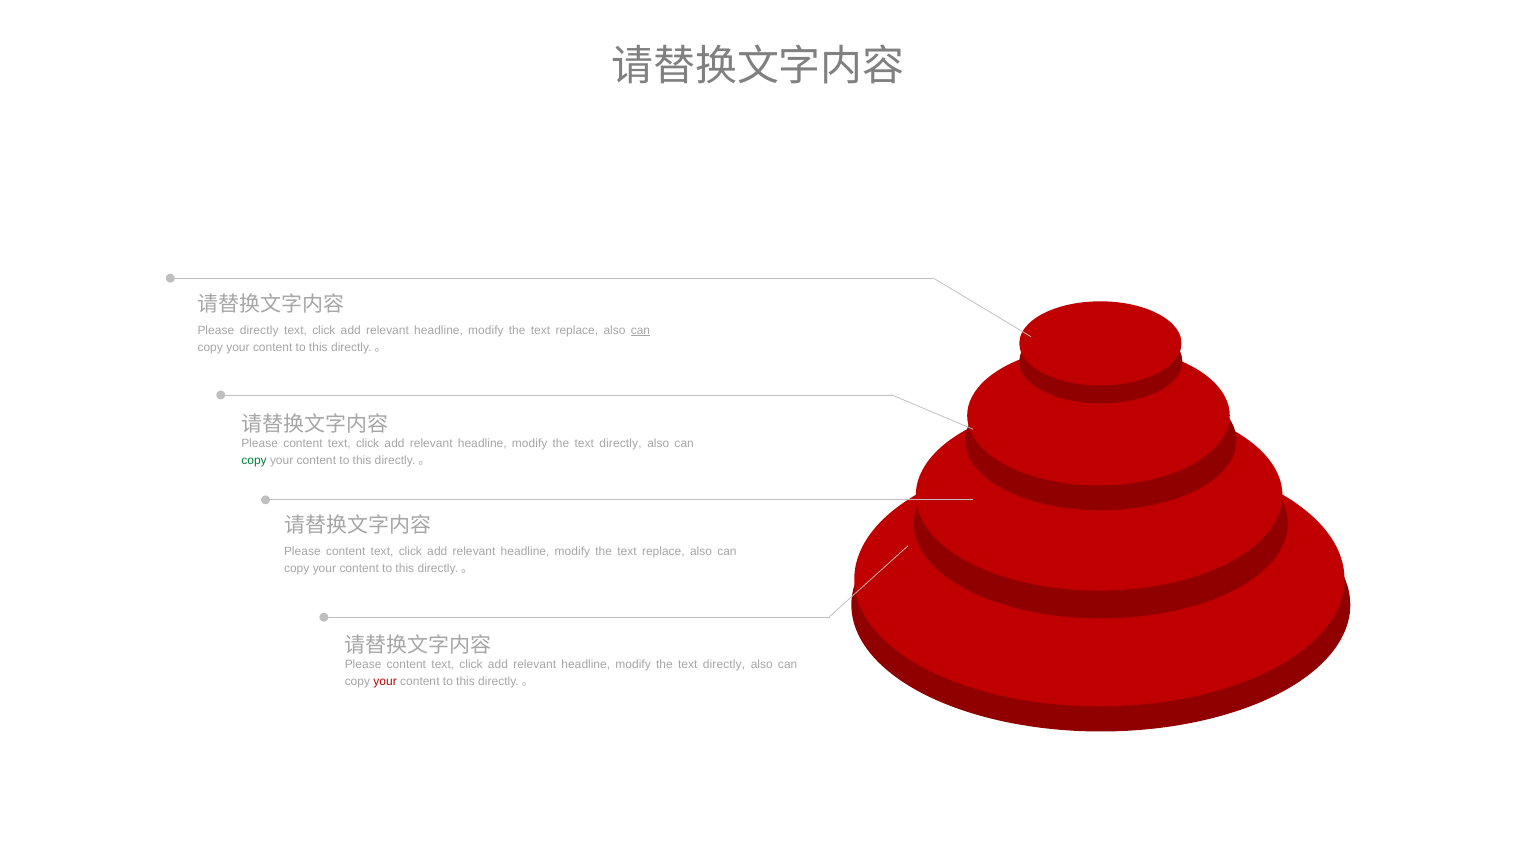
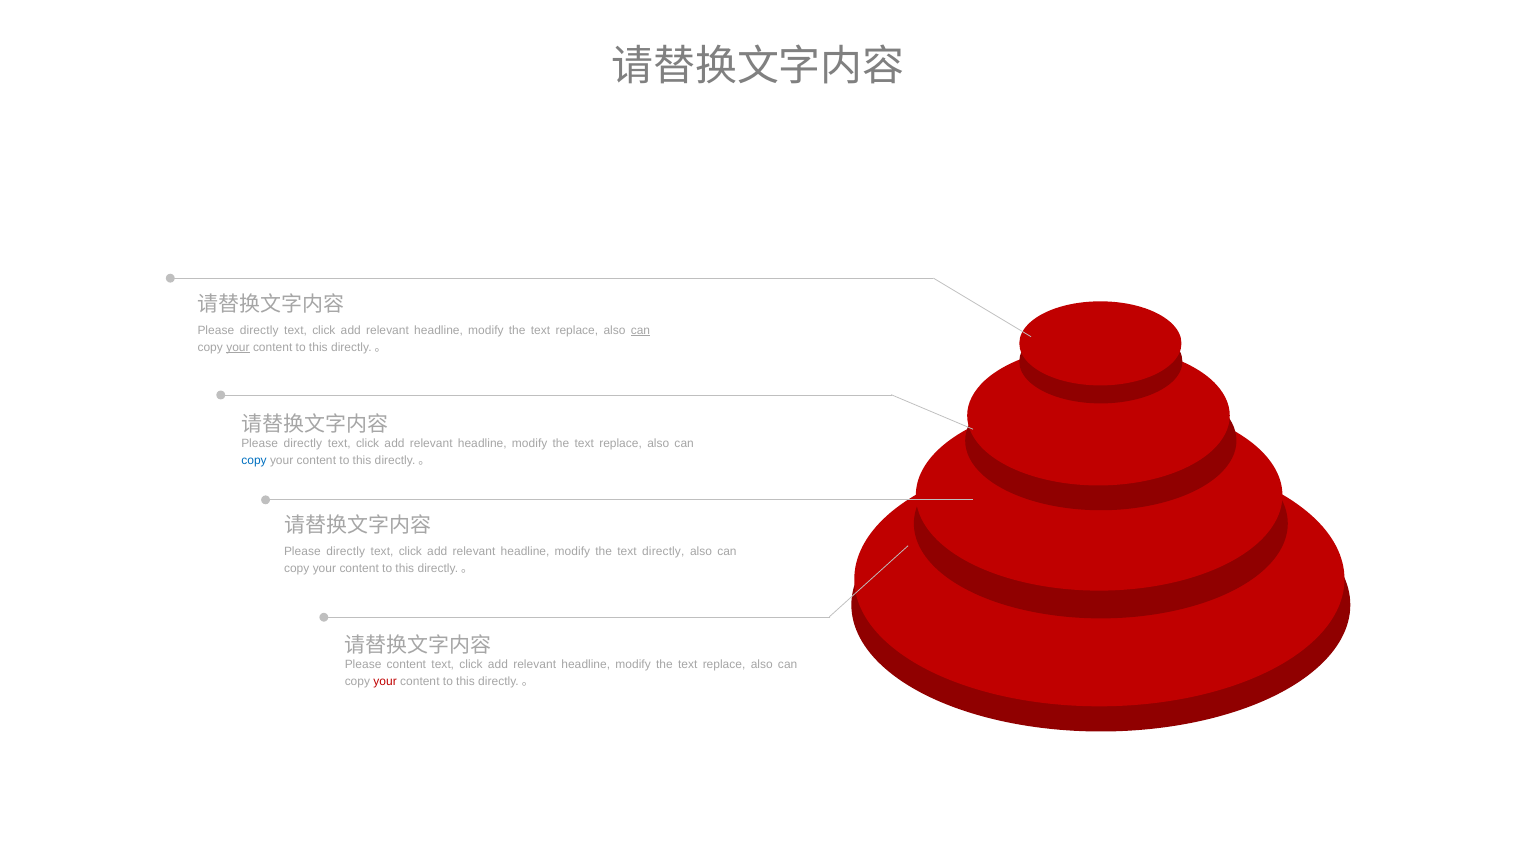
your underline: none -> present (238, 347)
content: content -> directly (303, 443)
directly: directly -> replace (621, 443)
copy colour: green -> blue (254, 460)
content: content -> directly (346, 551)
replace: replace -> directly (663, 551)
directly: directly -> replace (724, 664)
